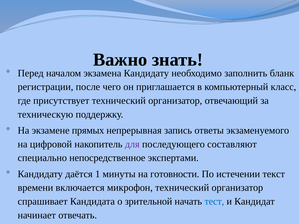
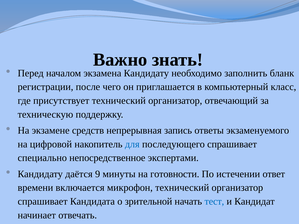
прямых: прямых -> средств (88, 131)
для colour: purple -> blue (132, 144)
последующего составляют: составляют -> спрашивает (232, 144)
1: 1 -> 9 (98, 174)
текст: текст -> ответ (274, 174)
